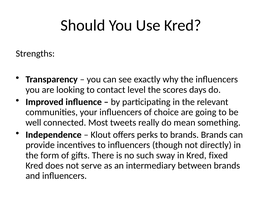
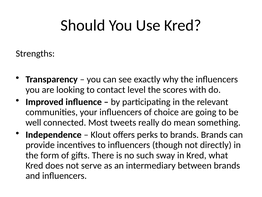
days: days -> with (198, 89)
fixed: fixed -> what (218, 155)
